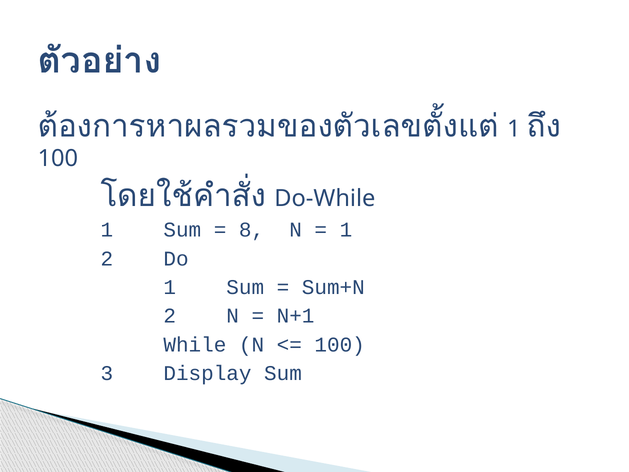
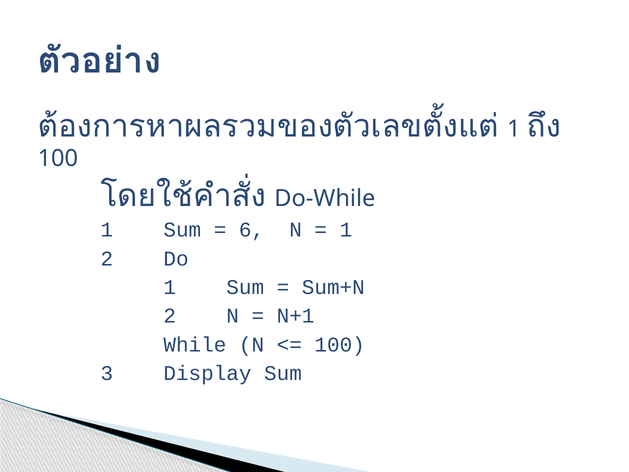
8: 8 -> 6 (252, 230)
